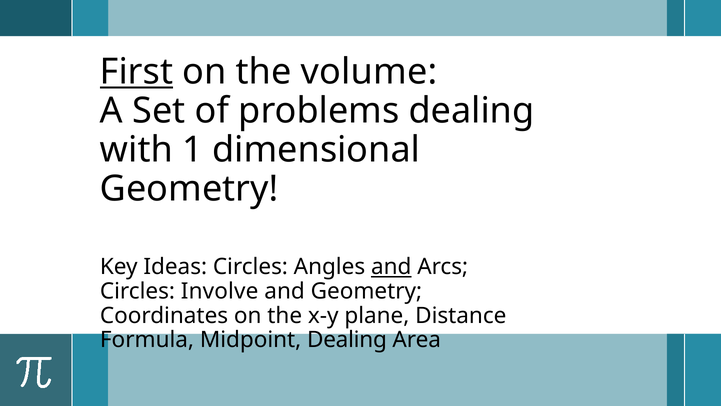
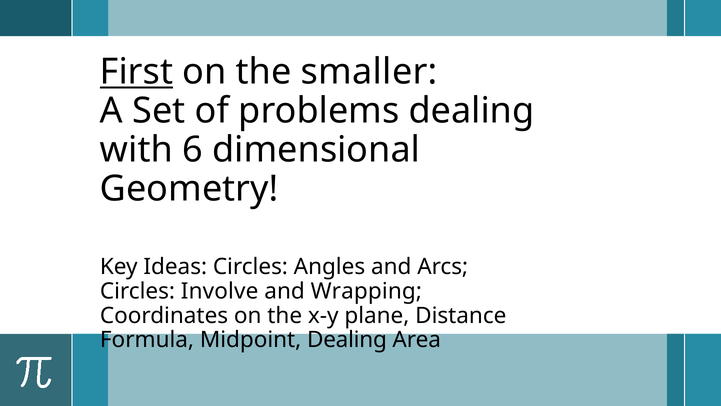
volume: volume -> smaller (369, 72)
1: 1 -> 6 (193, 150)
and underline: present -> none (391, 267)
and Geometry: Geometry -> Wrapping (366, 291)
